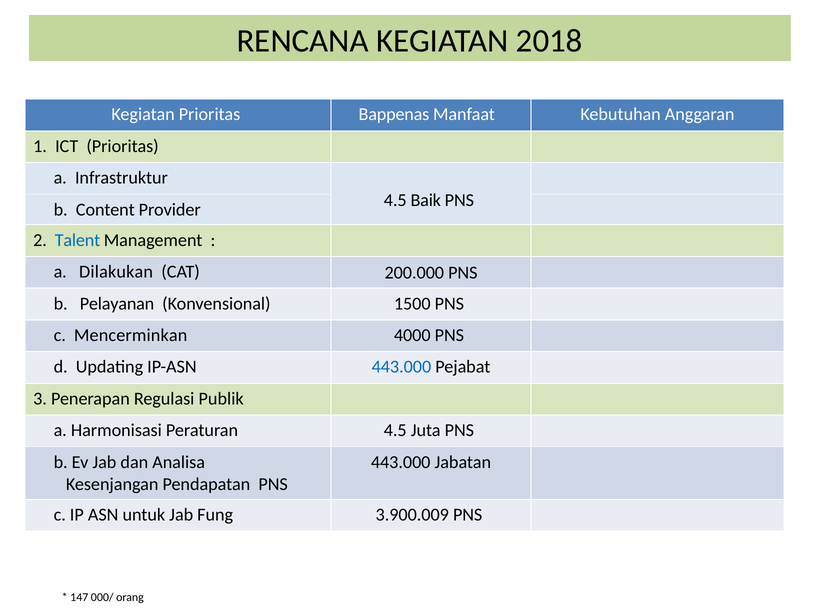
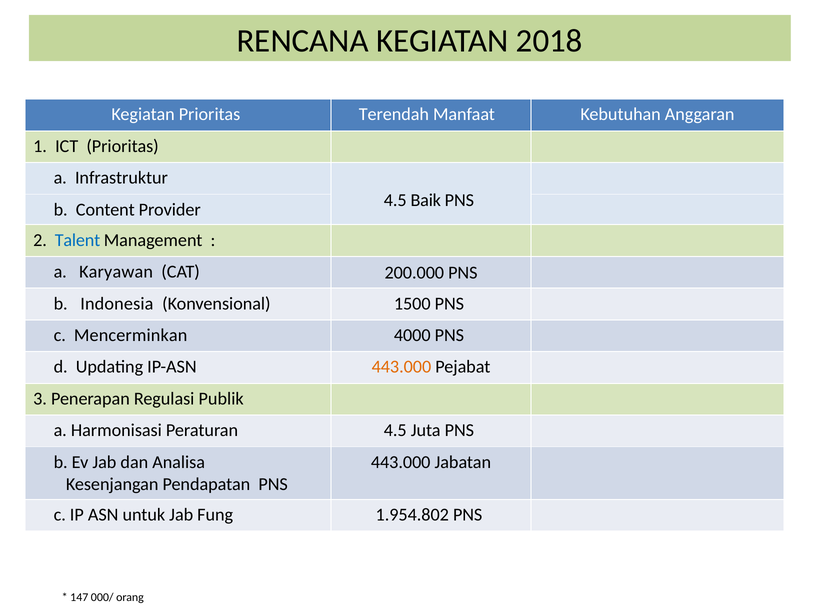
Bappenas: Bappenas -> Terendah (394, 115)
Dilakukan: Dilakukan -> Karyawan (116, 272)
Pelayanan: Pelayanan -> Indonesia (117, 304)
443.000 colour: blue -> orange (401, 367)
3.900.009: 3.900.009 -> 1.954.802 (412, 515)
